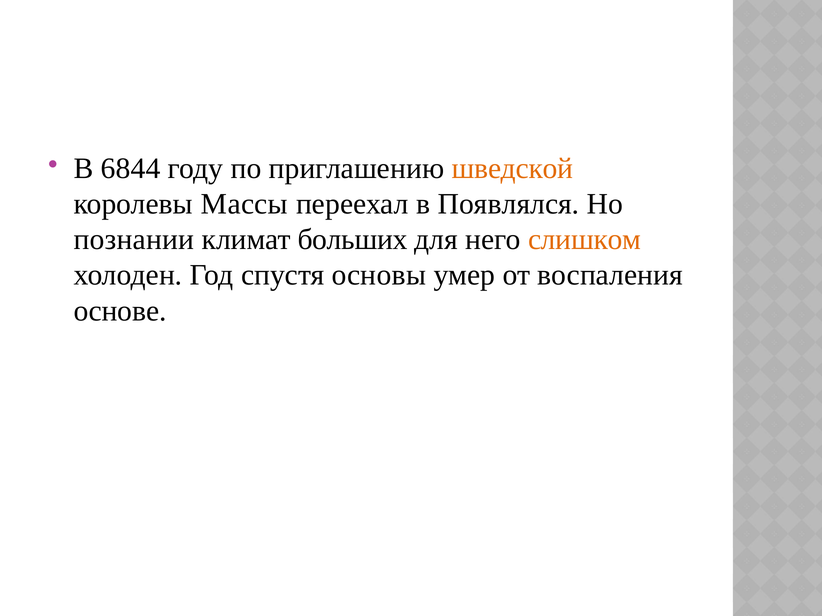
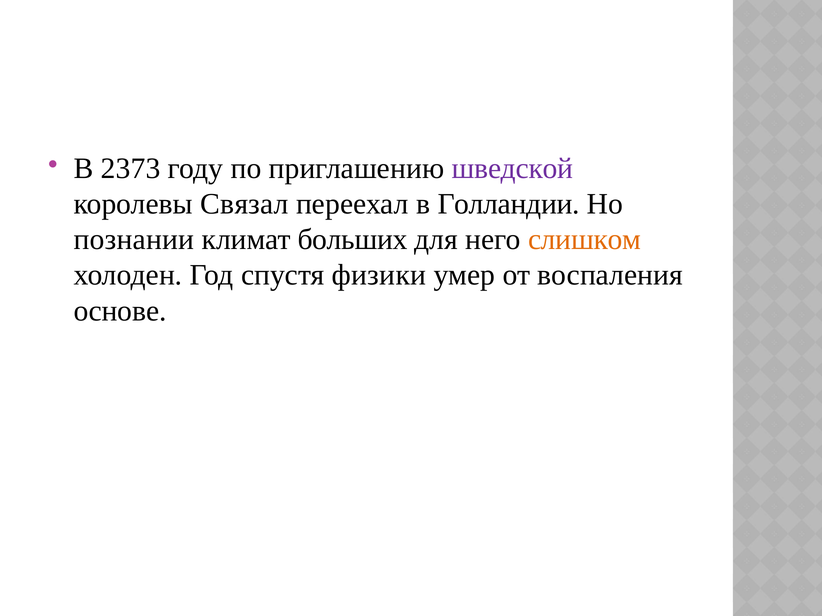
6844: 6844 -> 2373 (131, 169)
шведской colour: orange -> purple (512, 169)
Массы: Массы -> Связал (244, 204)
Появлялся: Появлялся -> Голландии (509, 204)
основы: основы -> физики (379, 275)
